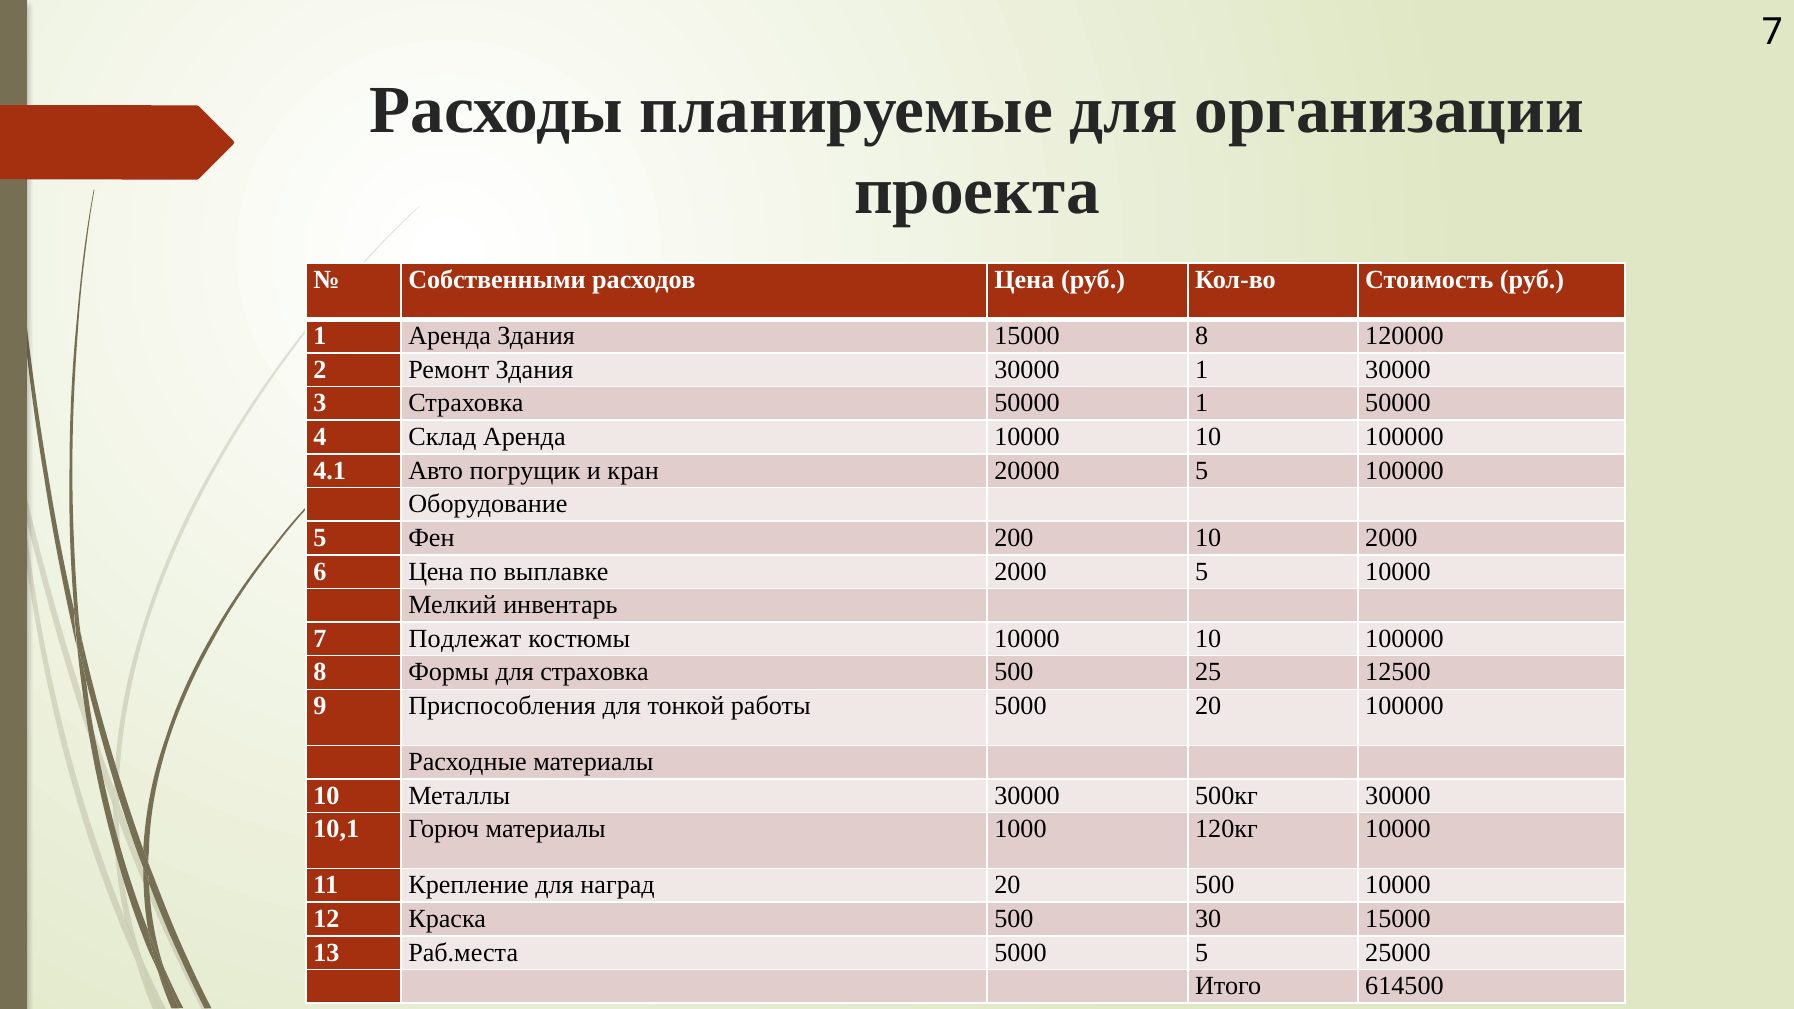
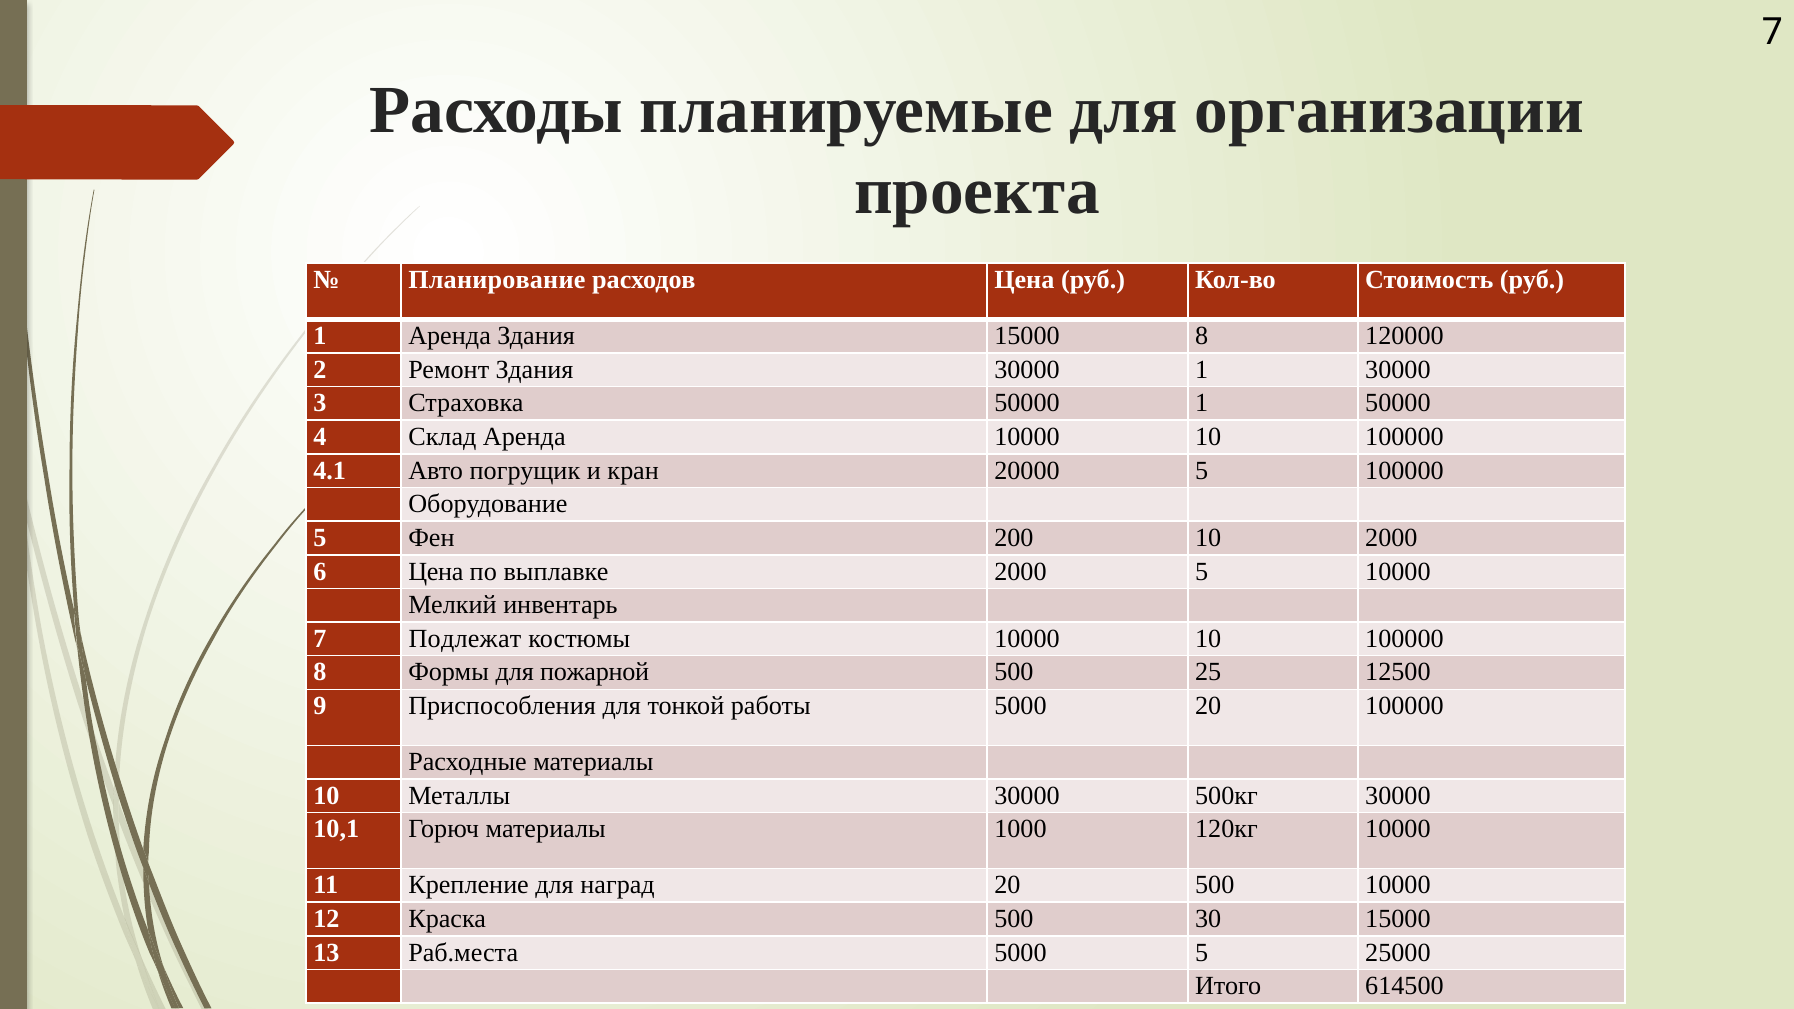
Собственными: Собственными -> Планирование (497, 280)
для страховка: страховка -> пожарной (595, 672)
